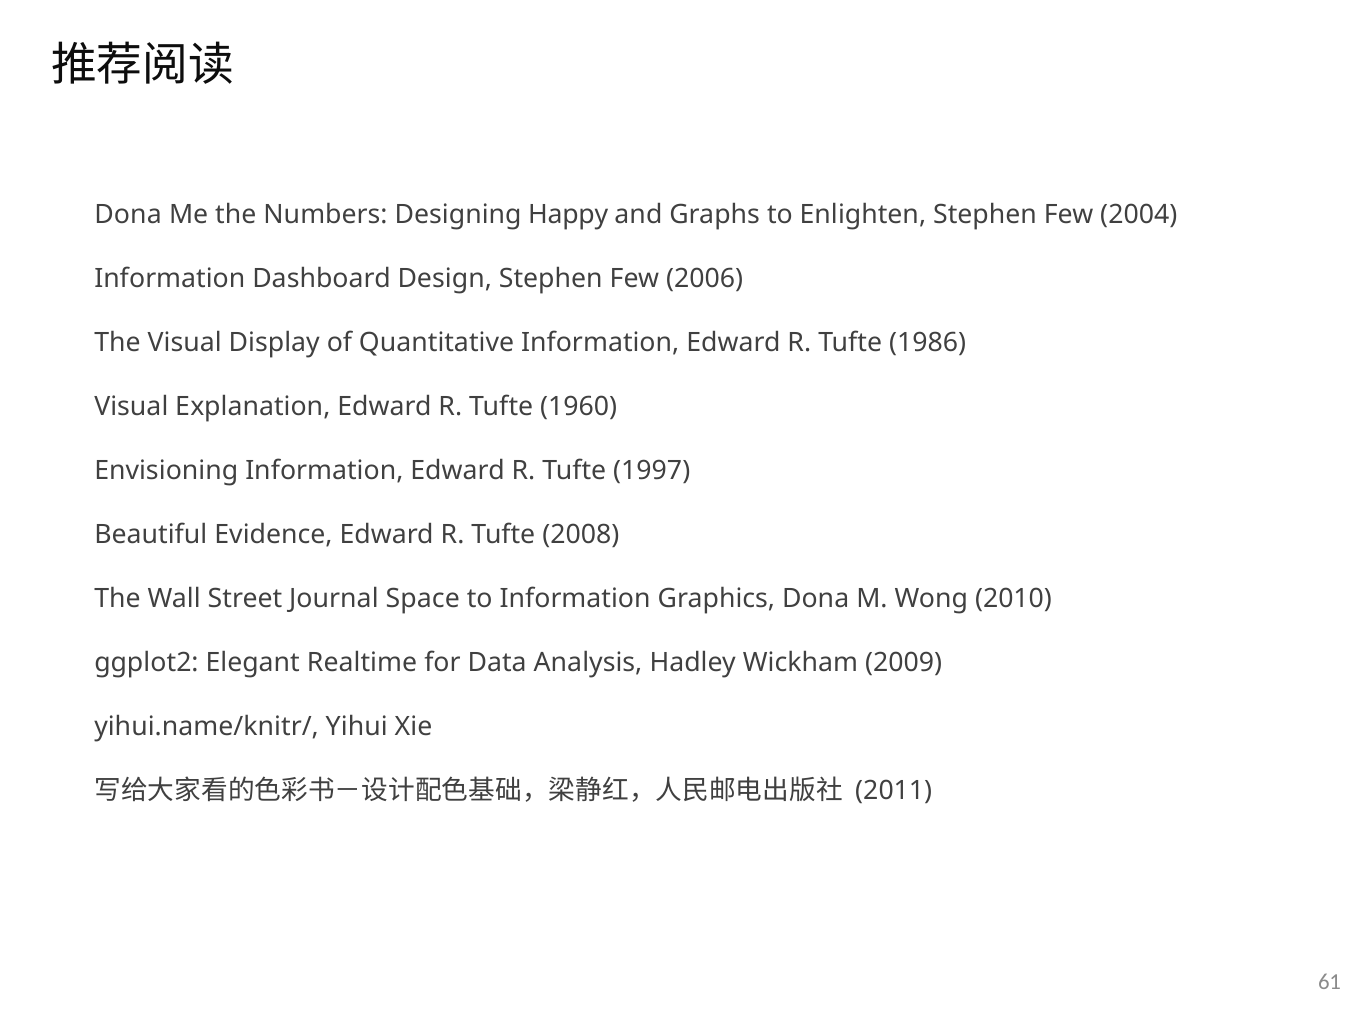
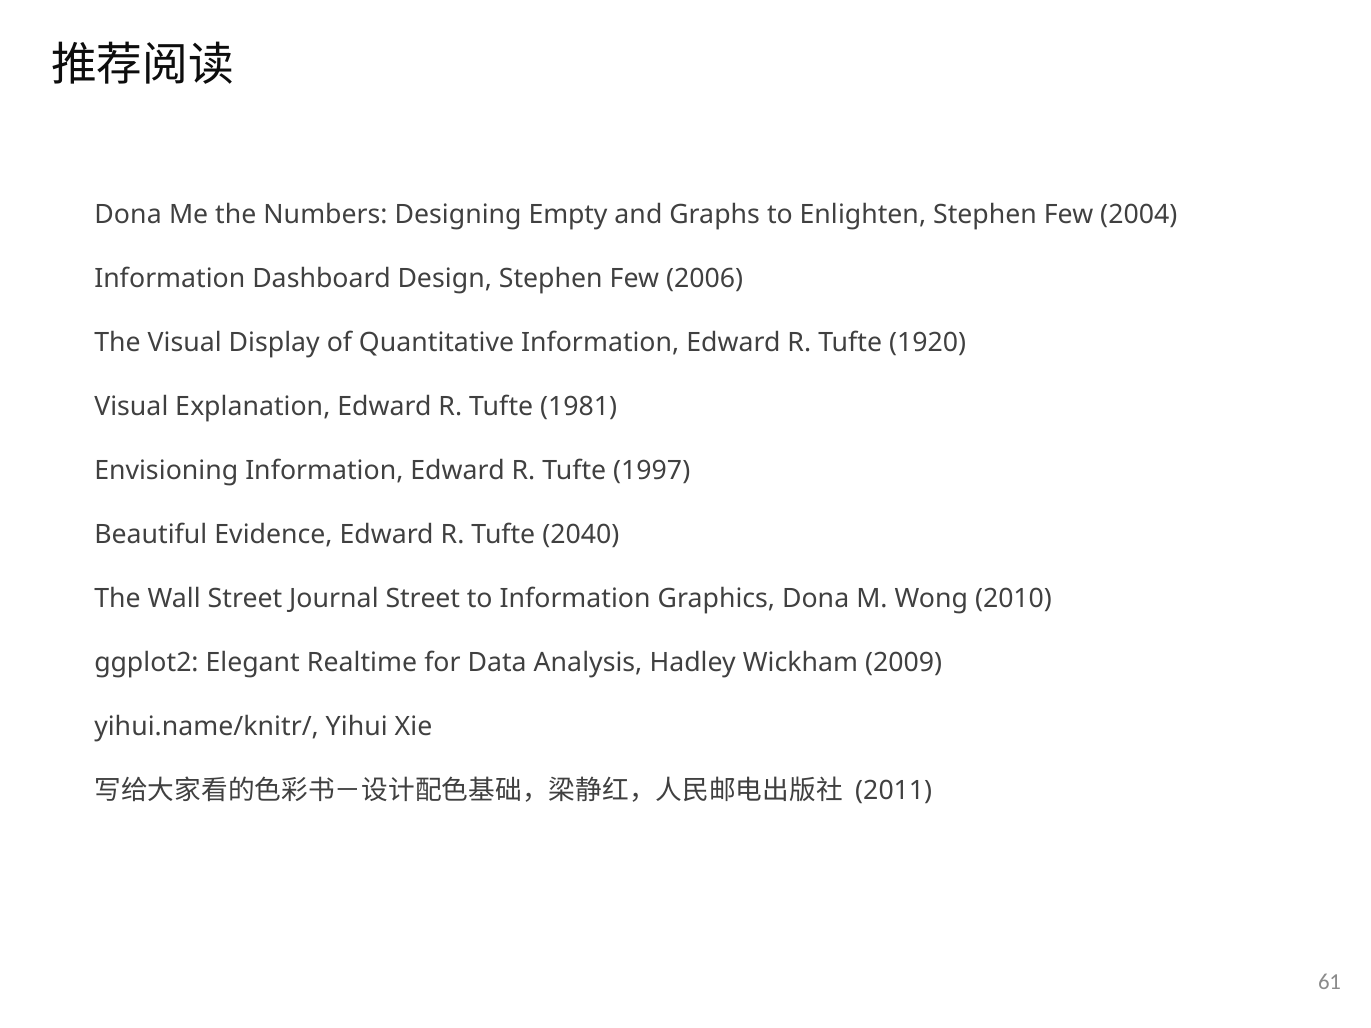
Happy: Happy -> Empty (568, 214)
1986: 1986 -> 1920 (928, 342)
1960: 1960 -> 1981 (579, 406)
2008: 2008 -> 2040 (581, 534)
Journal Space: Space -> Street (423, 598)
